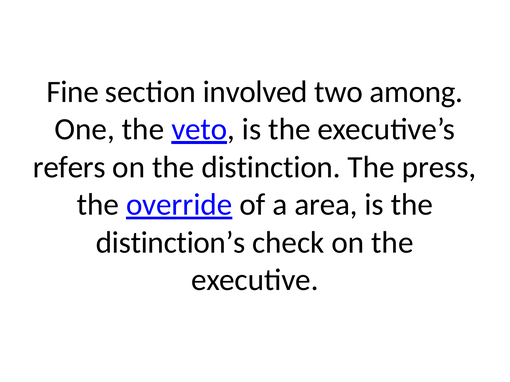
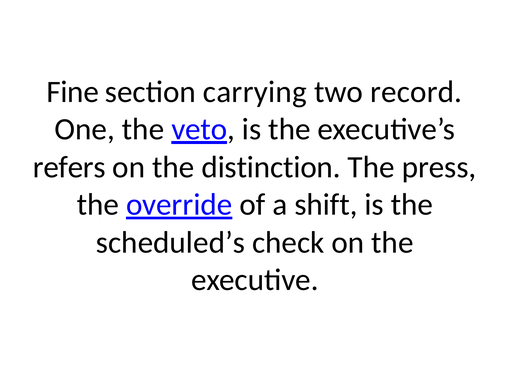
involved: involved -> carrying (255, 92)
among: among -> record (416, 92)
area: area -> shift (326, 205)
distinction’s: distinction’s -> scheduled’s (170, 243)
